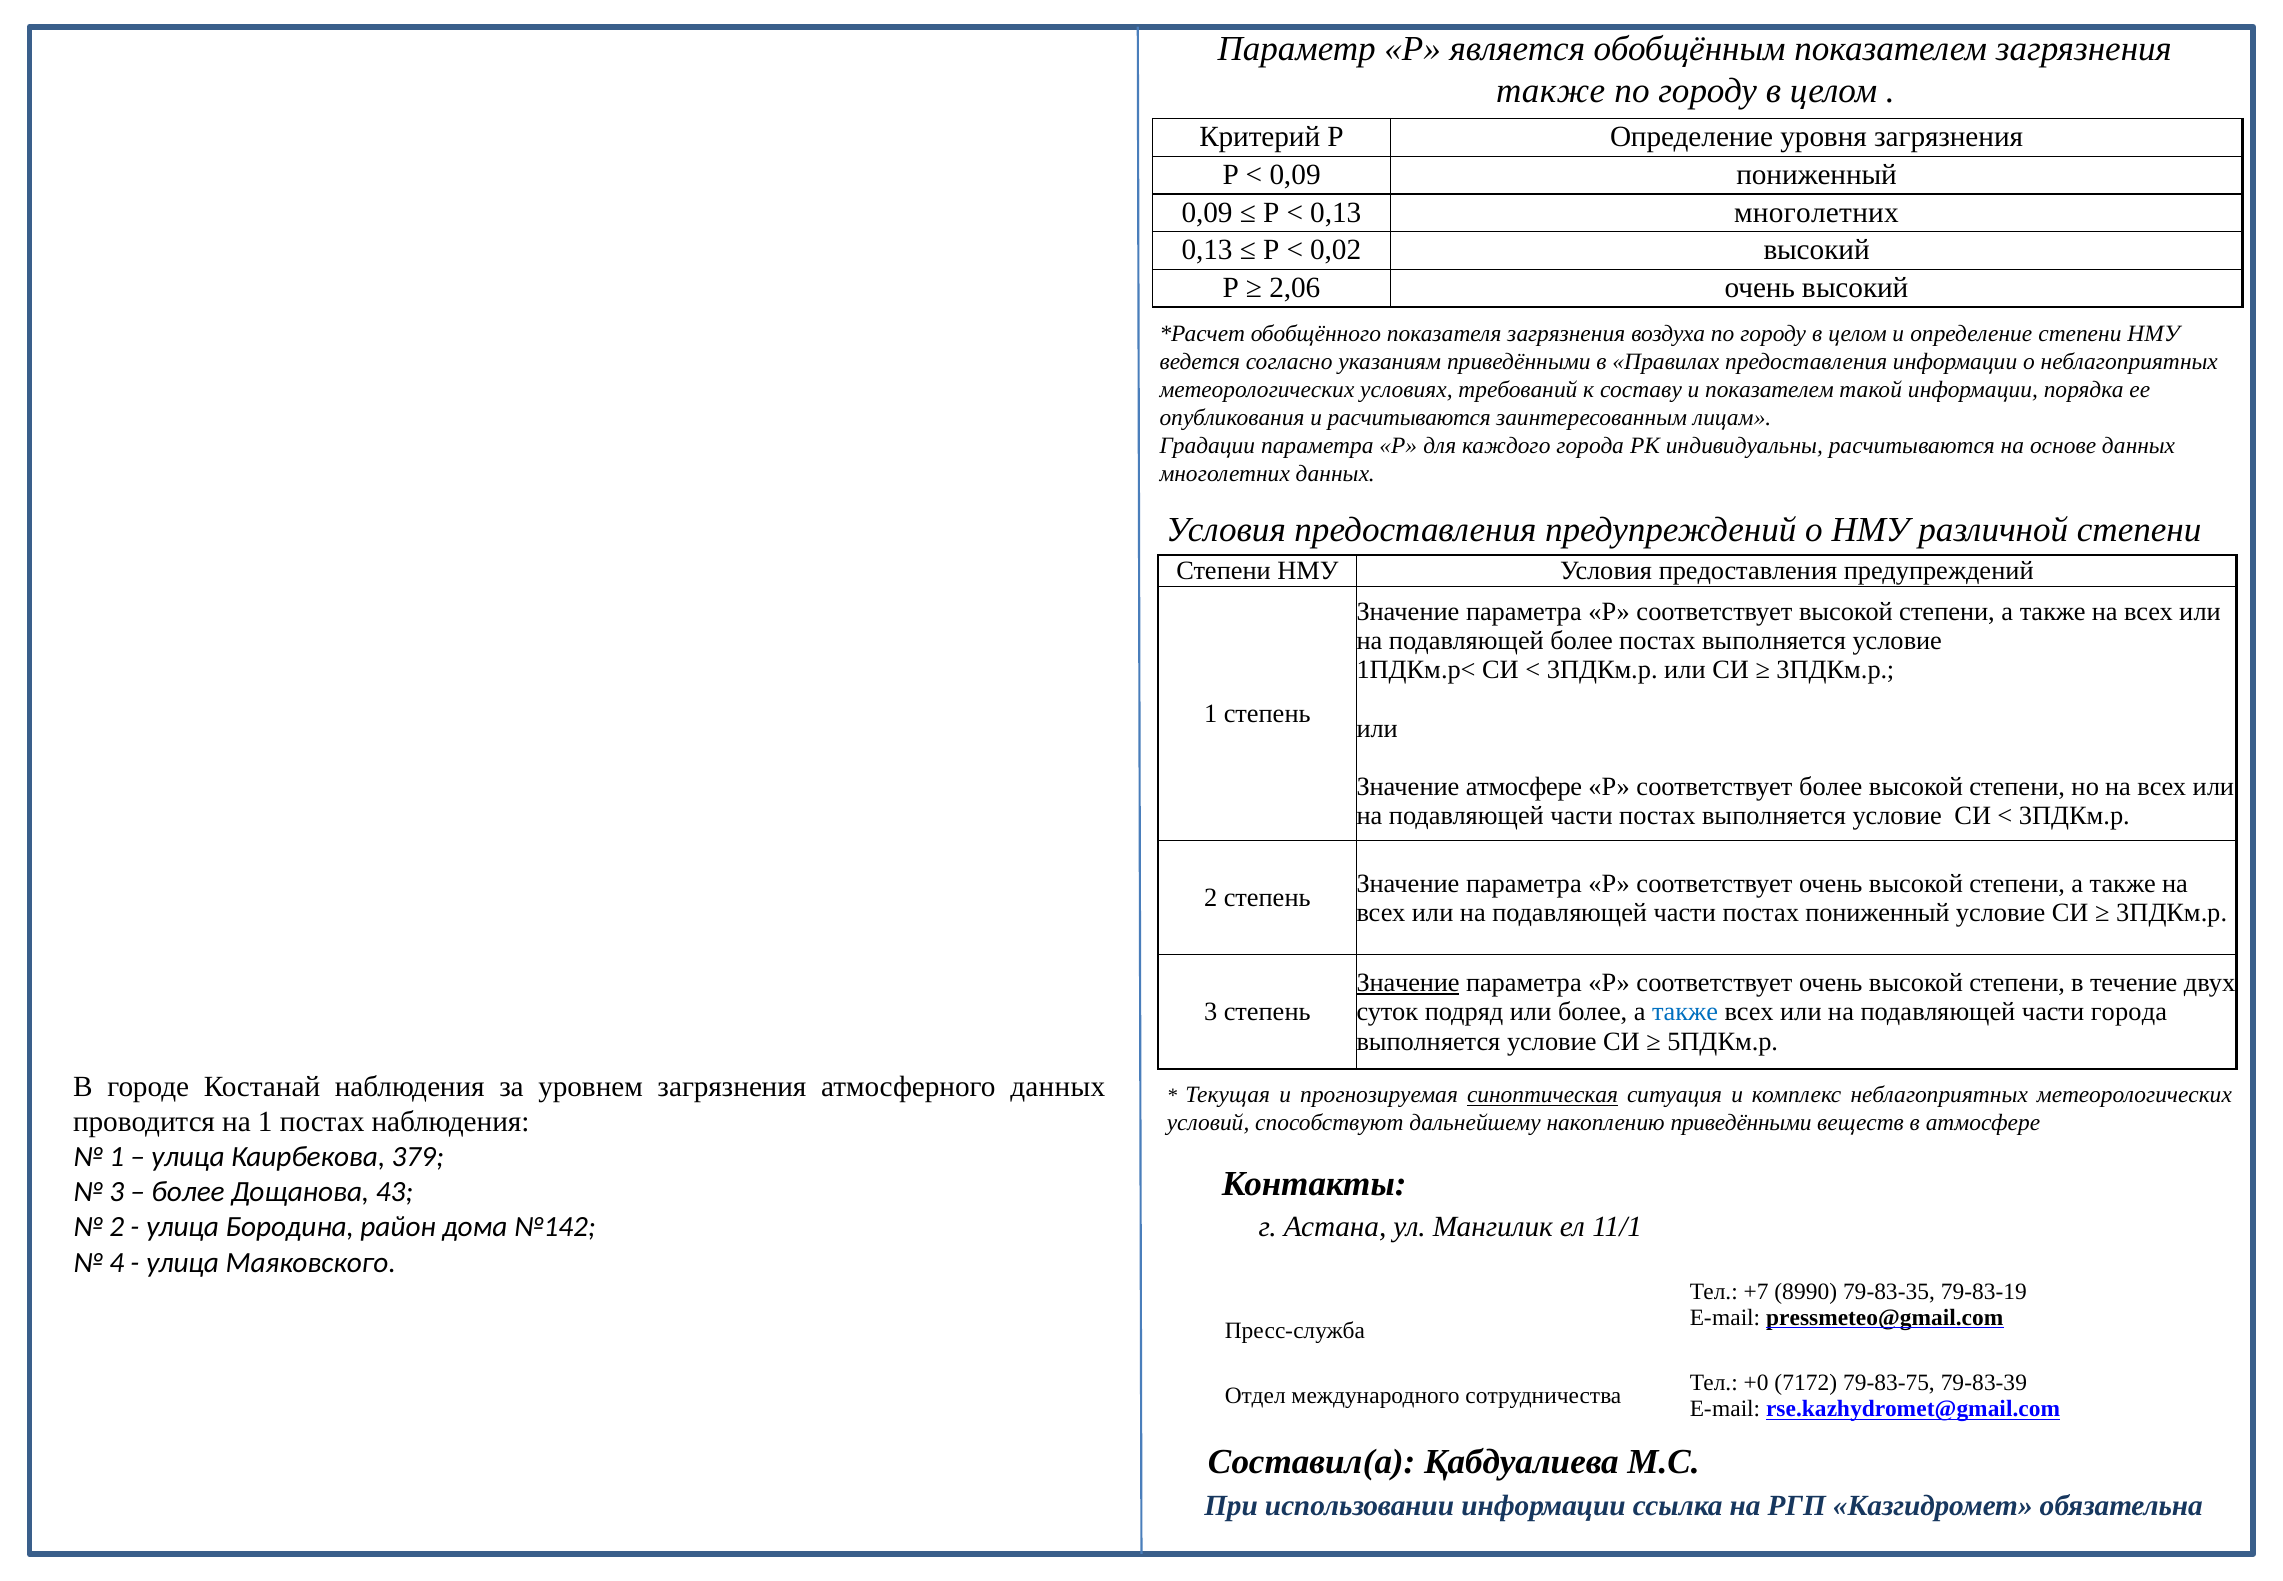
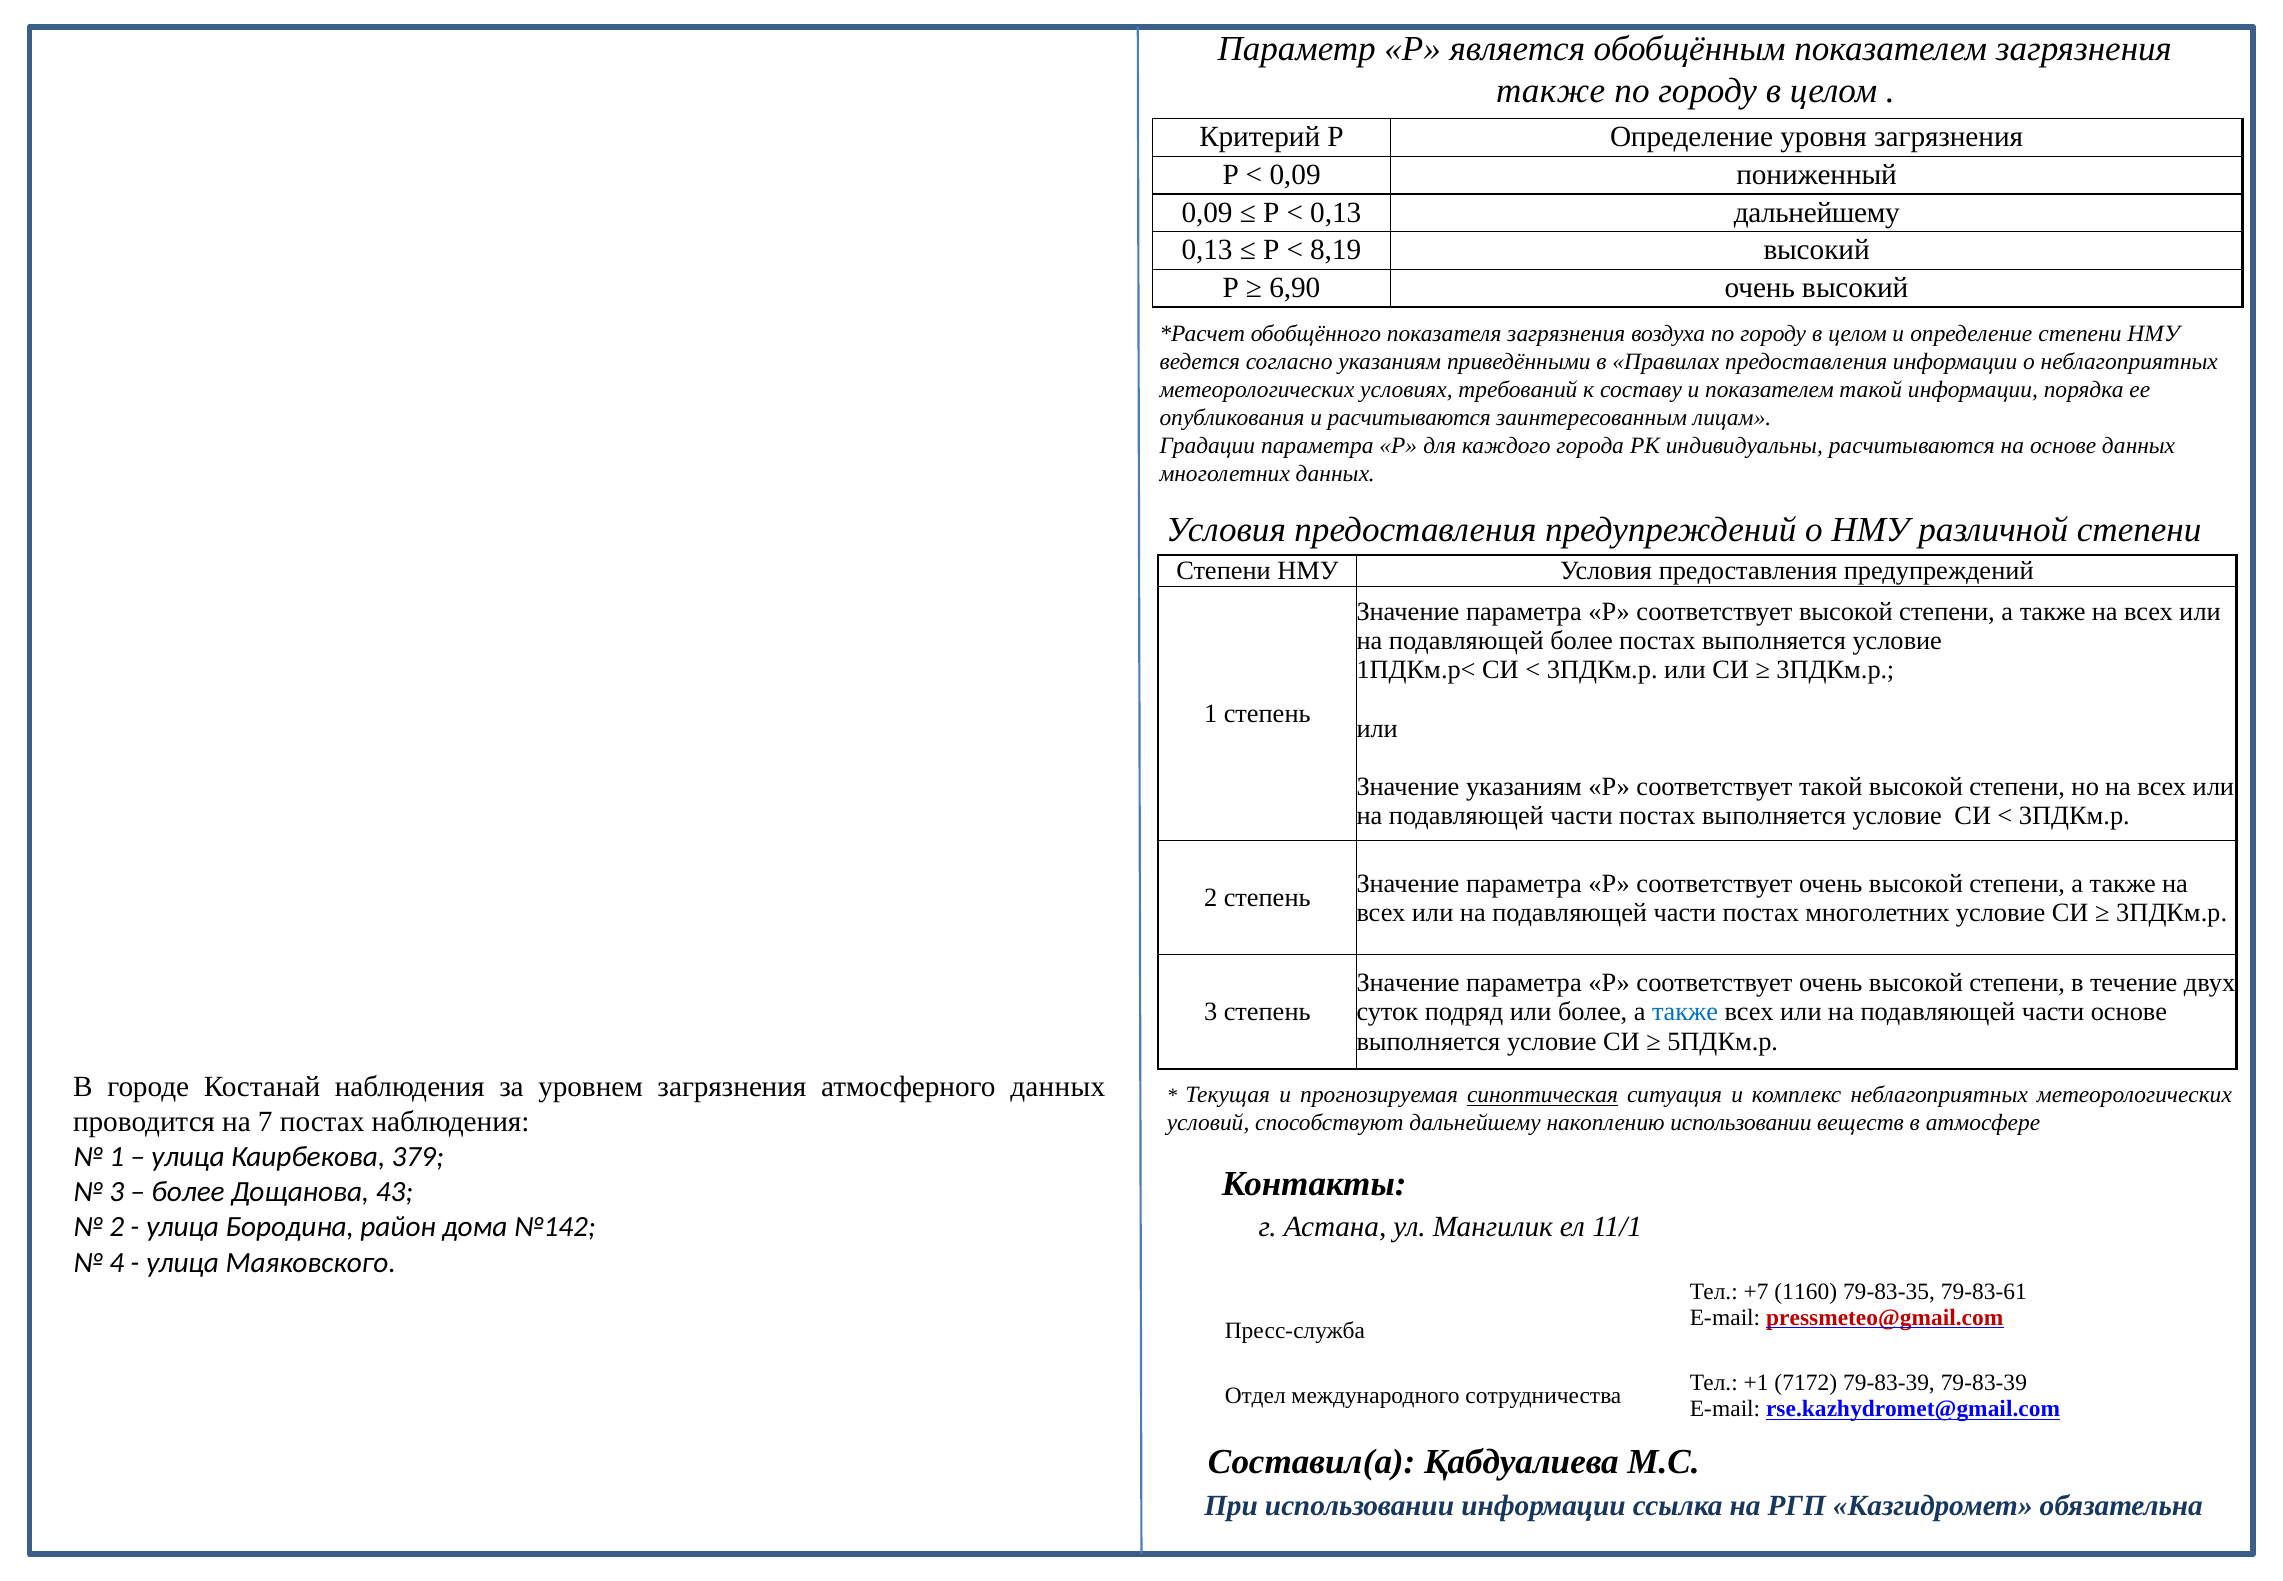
0,13 многолетних: многолетних -> дальнейшему (1817, 212)
0,02: 0,02 -> 8,19 (1336, 250)
2,06: 2,06 -> 6,90 (1295, 288)
Значение атмосфере: атмосфере -> указаниям (1524, 787)
соответствует более: более -> такой (1831, 787)
постах пониженный: пониженный -> многолетних (1877, 912)
Значение underline: present -> none (1408, 983)
части города: города -> основе (2129, 1012)
на 1: 1 -> 7 (265, 1121)
накоплению приведёнными: приведёнными -> использовании (1741, 1123)
8990: 8990 -> 1160 (1806, 1291)
79-83-19: 79-83-19 -> 79-83-61 (1984, 1291)
pressmeteo@gmail.com colour: black -> red (1885, 1317)
+0: +0 -> +1 (1756, 1382)
7172 79-83-75: 79-83-75 -> 79-83-39 (1889, 1382)
